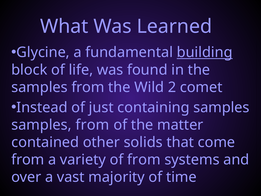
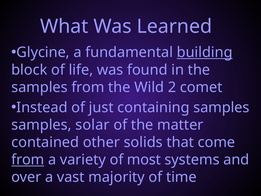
from: from -> solar (92, 125)
from underline: none -> present (28, 160)
of from: from -> most (144, 160)
